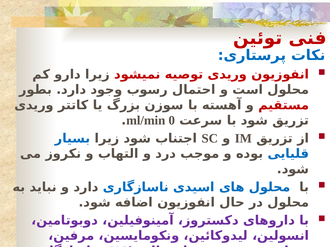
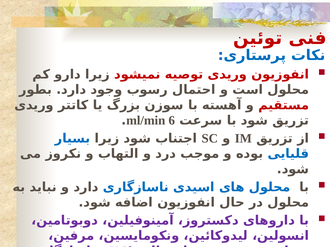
0: 0 -> 6 (172, 121)
